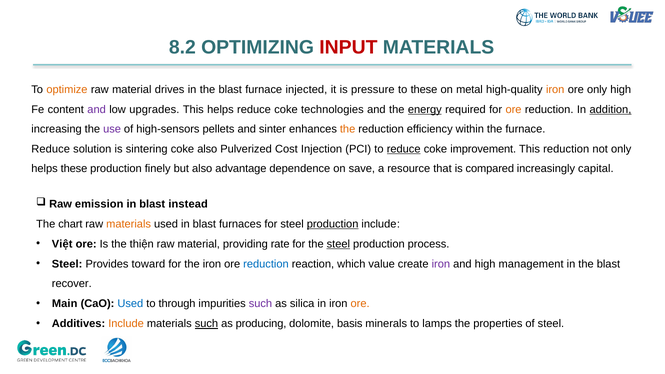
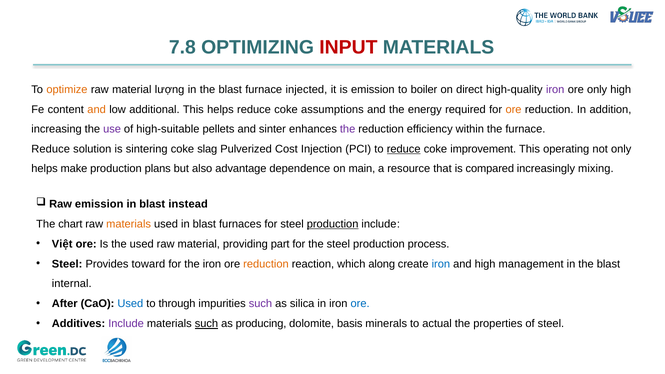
8.2: 8.2 -> 7.8 (182, 47)
drives: drives -> lượng (170, 90)
is pressure: pressure -> emission (373, 90)
to these: these -> boiler (424, 90)
metal: metal -> direct (469, 90)
iron colour: orange -> purple (555, 90)
and colour: purple -> orange (97, 110)
upgrades: upgrades -> additional (154, 110)
technologies: technologies -> assumptions (332, 110)
energy underline: present -> none (425, 110)
addition underline: present -> none (610, 110)
high-sensors: high-sensors -> high-suitable (168, 129)
the colour: orange -> purple (348, 129)
coke also: also -> slag (207, 149)
This reduction: reduction -> operating (566, 149)
helps these: these -> make (74, 169)
finely: finely -> plans (158, 169)
save: save -> main (362, 169)
capital: capital -> mixing (596, 169)
the thiện: thiện -> used (142, 244)
rate: rate -> part (280, 244)
steel underline: present -> none (338, 244)
reduction colour: blue -> orange (266, 264)
value: value -> along (382, 264)
iron colour: purple -> blue (441, 264)
recover: recover -> internal (72, 284)
Main: Main -> After (65, 304)
ore colour: orange -> blue (360, 304)
Include colour: orange -> purple (126, 324)
lamps: lamps -> actual (437, 324)
